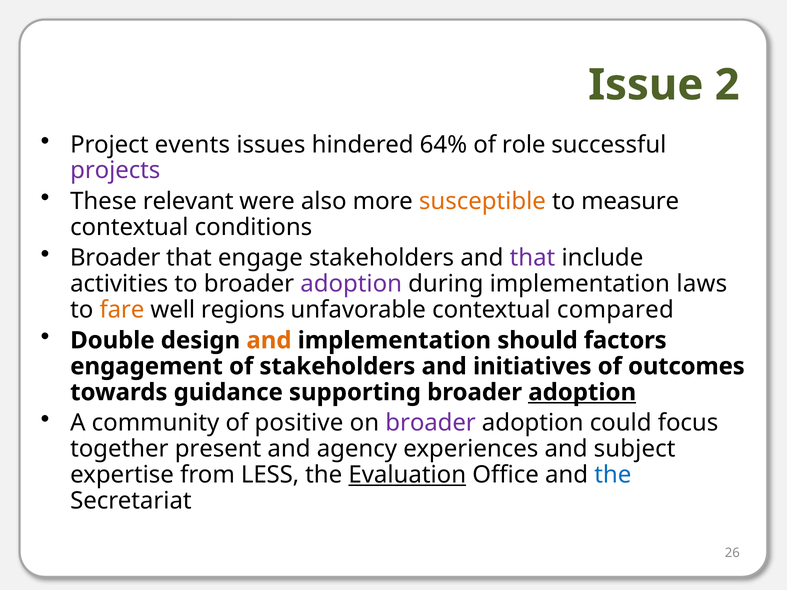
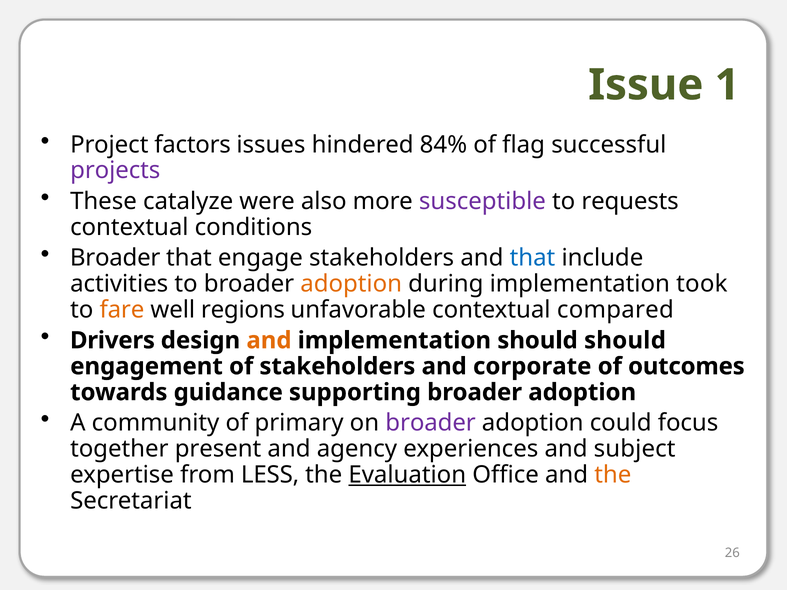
2: 2 -> 1 (727, 85)
events: events -> factors (193, 145)
64%: 64% -> 84% (443, 145)
role: role -> flag (524, 145)
relevant: relevant -> catalyze (188, 201)
susceptible colour: orange -> purple (482, 201)
measure: measure -> requests (630, 201)
that colour: purple -> blue (533, 258)
adoption colour: purple -> orange (351, 284)
laws: laws -> took (702, 284)
Double: Double -> Drivers (112, 341)
should factors: factors -> should (625, 341)
initiatives: initiatives -> corporate (532, 367)
adoption underline: present -> none (582, 392)
positive: positive -> primary (299, 423)
the colour: blue -> orange (613, 475)
